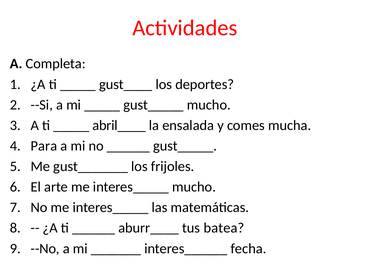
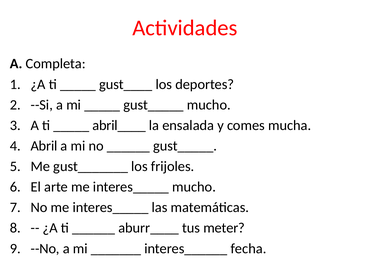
Para: Para -> Abril (44, 146)
batea: batea -> meter (224, 228)
